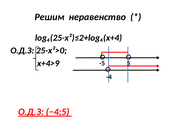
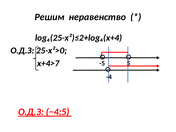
x+4>9: x+4>9 -> x+4>7 (48, 63)
